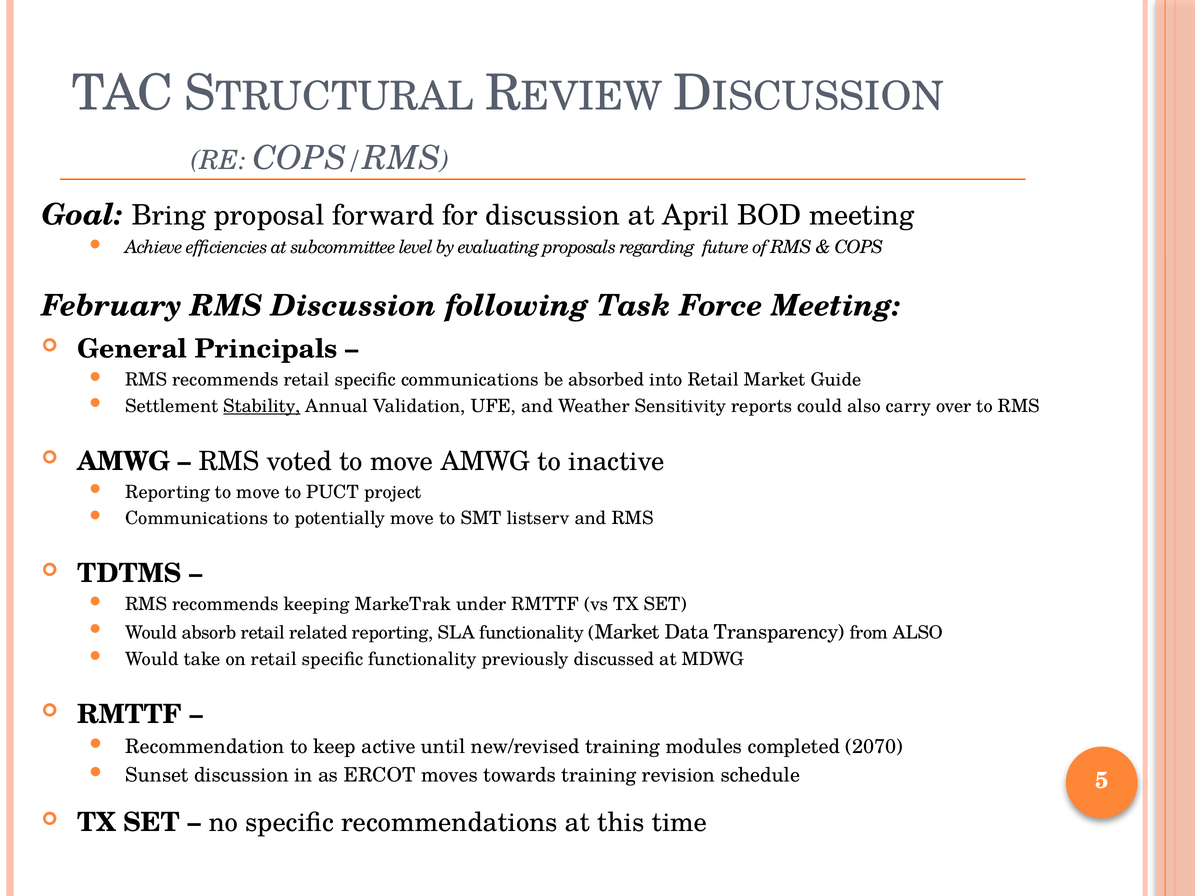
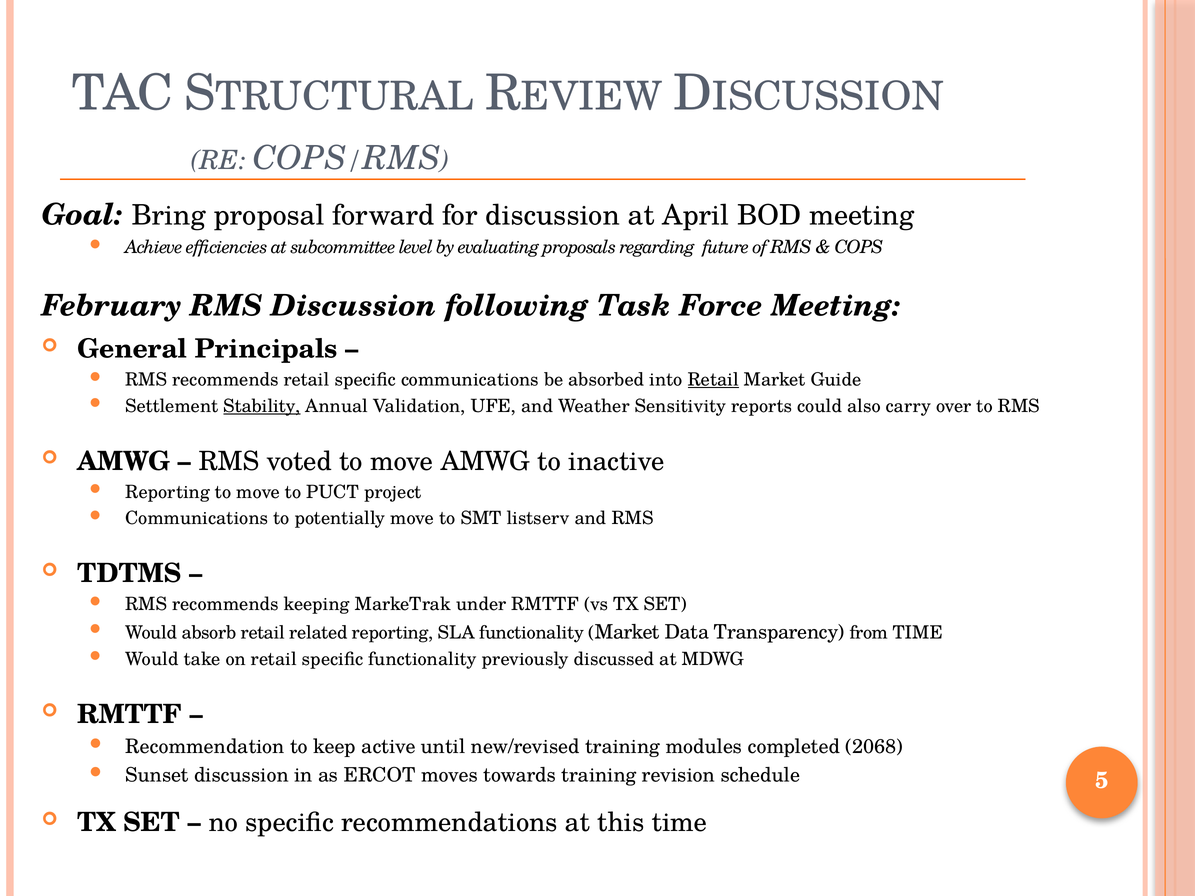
Retail underline: none -> present (713, 380)
from ALSO: ALSO -> TIME (918, 633)
2070: 2070 -> 2068 (874, 747)
